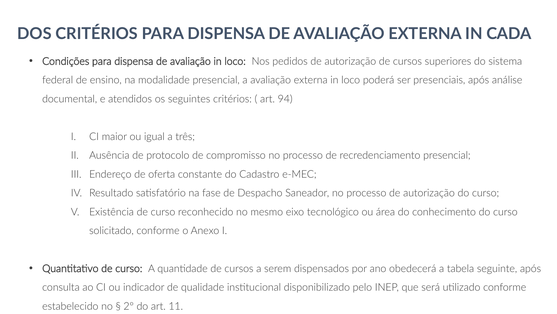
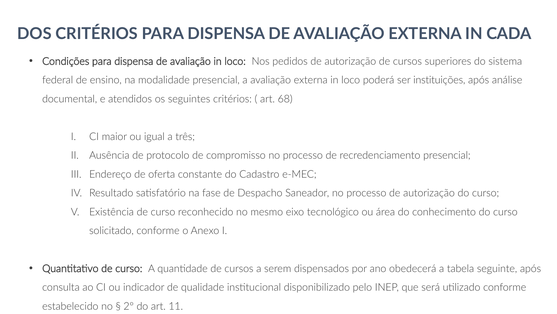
presenciais: presenciais -> instituições (439, 80)
94: 94 -> 68 (285, 99)
